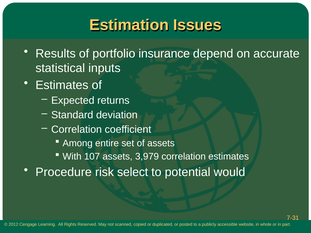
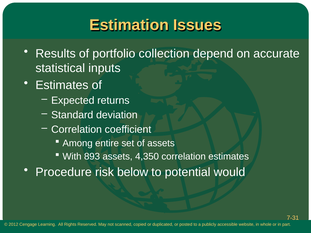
insurance: insurance -> collection (164, 54)
107: 107 -> 893 (92, 157)
3,979: 3,979 -> 4,350 (147, 157)
select: select -> below (133, 172)
